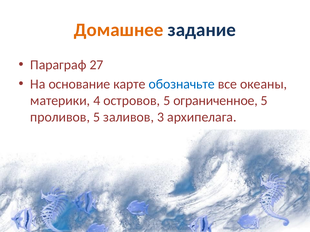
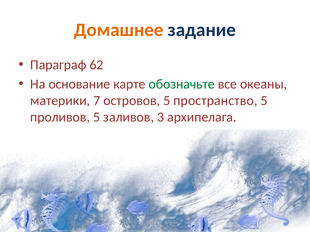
27: 27 -> 62 (96, 65)
обозначьте colour: blue -> green (182, 84)
4: 4 -> 7 (97, 101)
ограниченное: ограниченное -> пространство (215, 101)
